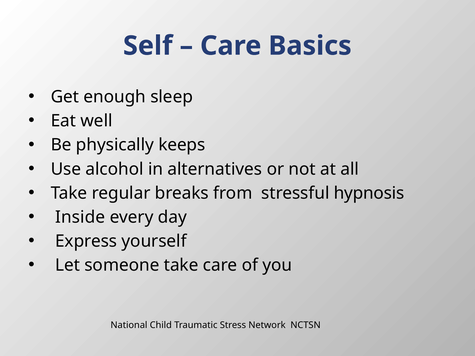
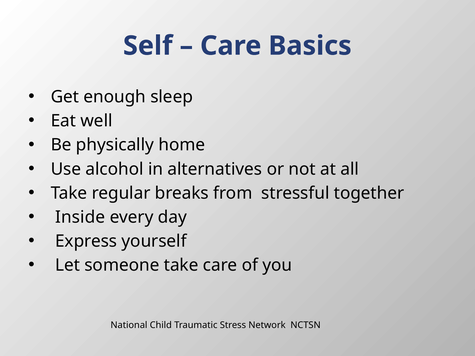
keeps: keeps -> home (182, 145)
hypnosis: hypnosis -> together (369, 193)
